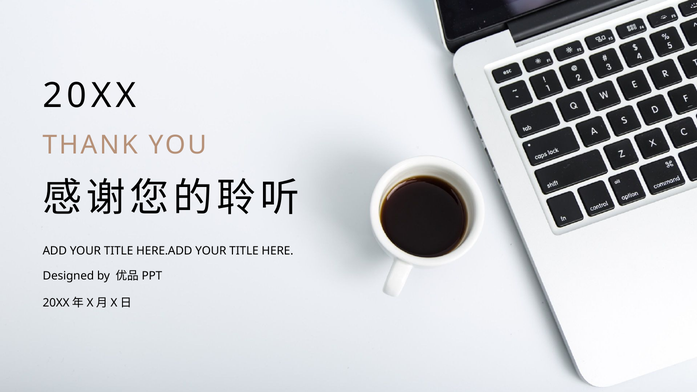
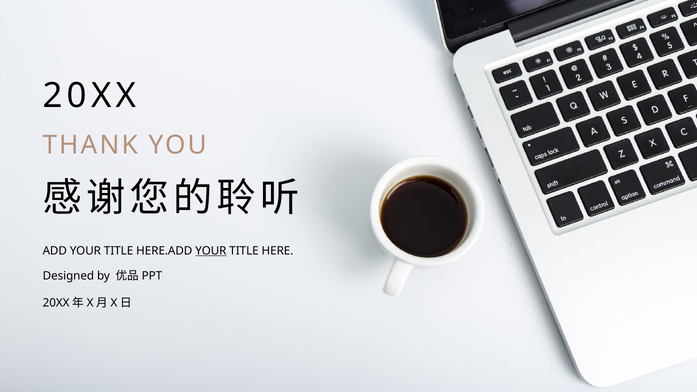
YOUR underline: none -> present (211, 251)
